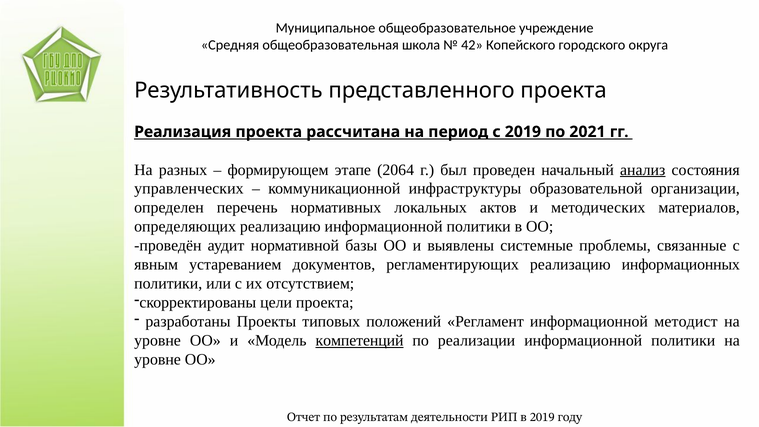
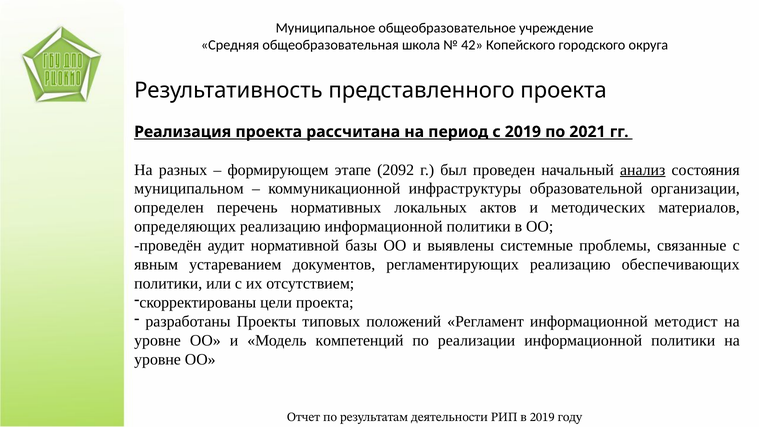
2064: 2064 -> 2092 (396, 170)
управленческих: управленческих -> муниципальном (189, 189)
информационных: информационных -> обеспечивающих (681, 265)
компетенций underline: present -> none (360, 341)
